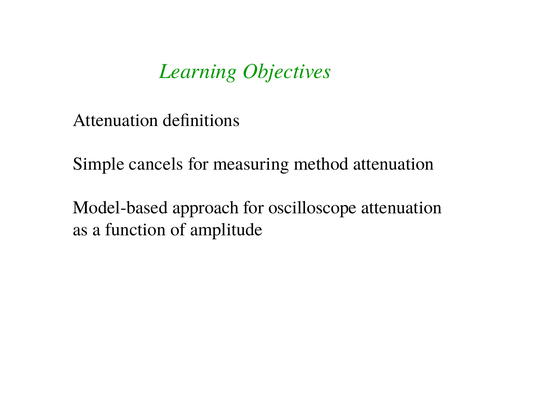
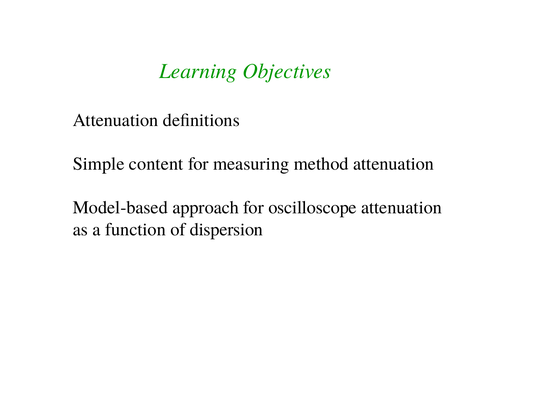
cancels: cancels -> content (156, 164)
amplitude: amplitude -> dispersion (226, 229)
